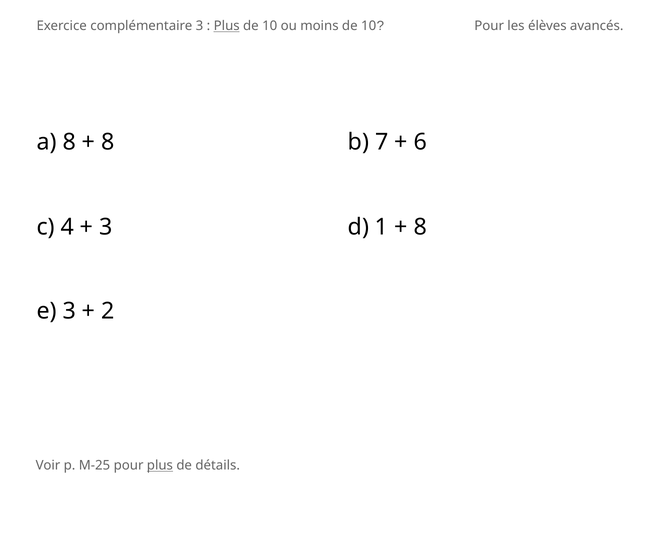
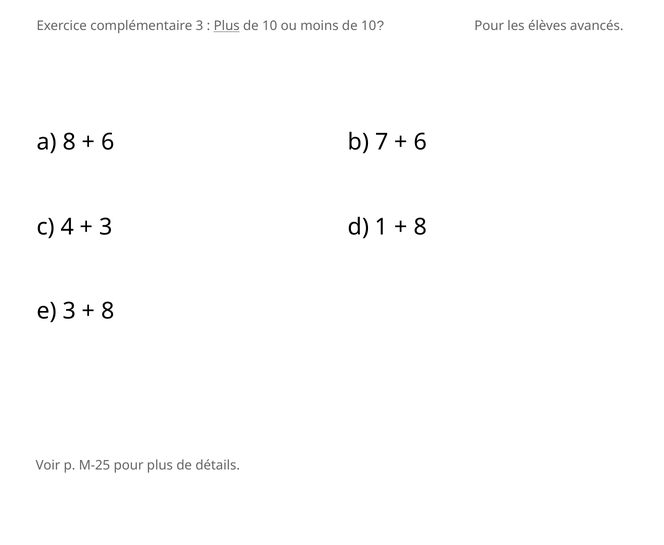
8: 8 -> 6 (108, 142)
2: 2 -> 8 (108, 311)
plus underline: present -> none (160, 465)
